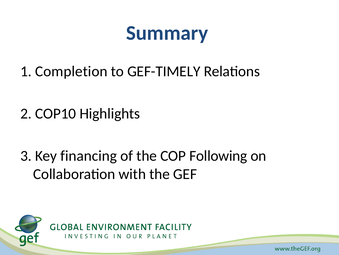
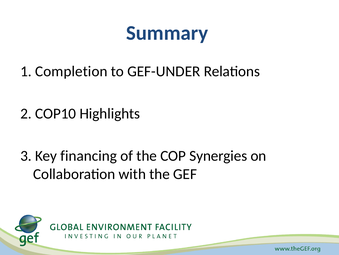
GEF-TIMELY: GEF-TIMELY -> GEF-UNDER (164, 71)
Following: Following -> Synergies (218, 156)
